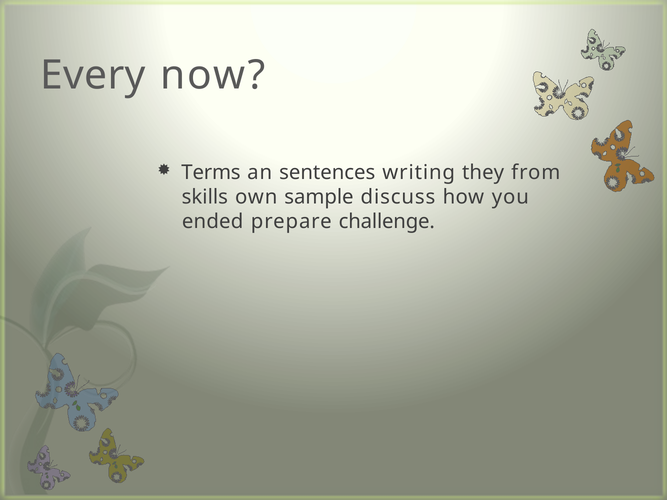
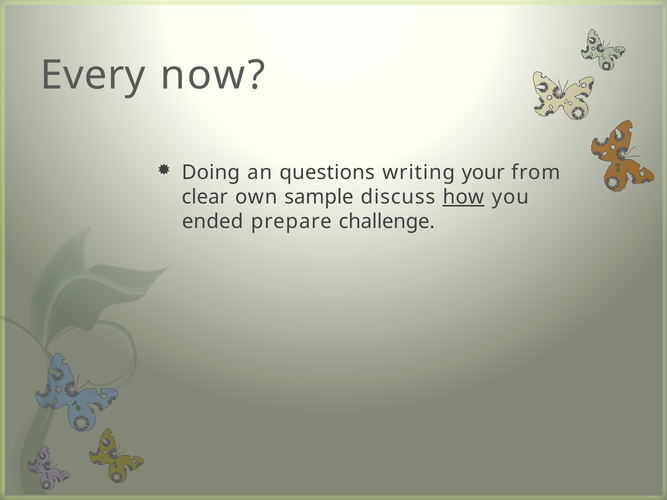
Terms: Terms -> Doing (211, 173)
sentences: sentences -> questions (327, 173)
they: they -> your (483, 173)
skills: skills -> clear (205, 197)
how underline: none -> present (463, 197)
